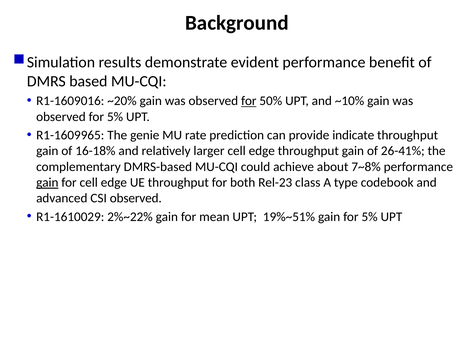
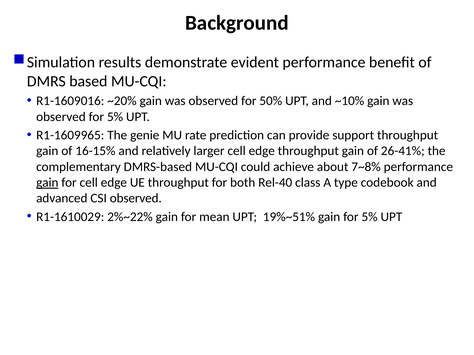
for underline: present -> none (249, 101)
indicate: indicate -> support (353, 135)
16-18%: 16-18% -> 16-15% (95, 151)
Rel-23: Rel-23 -> Rel-40 (275, 183)
